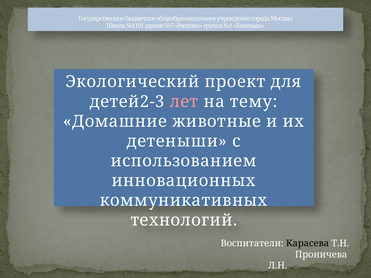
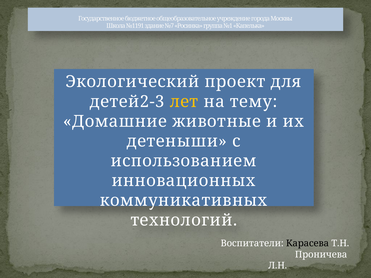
лет colour: pink -> yellow (184, 102)
